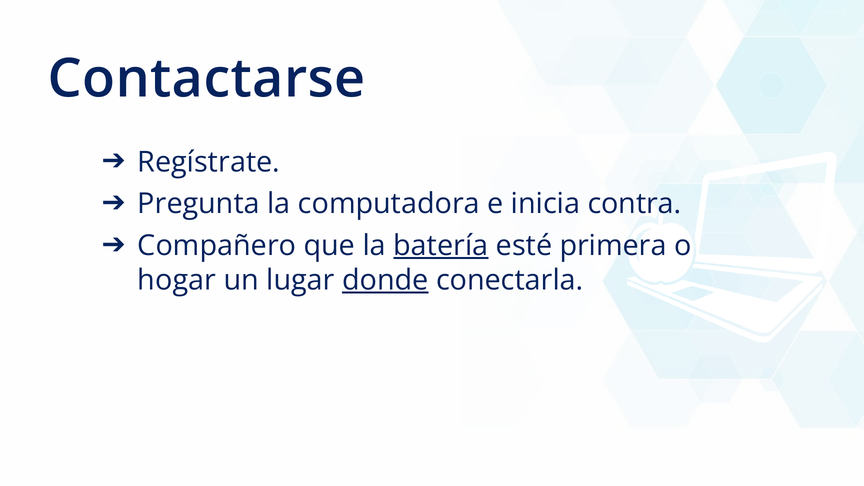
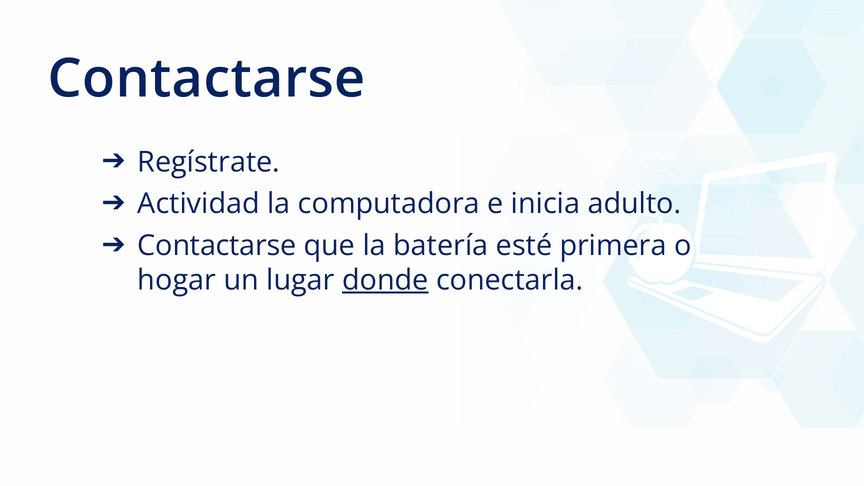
Pregunta: Pregunta -> Actividad (199, 204)
contra: contra -> adulto (634, 204)
Compañero: Compañero -> Contactarse (217, 246)
batería underline: present -> none (441, 246)
